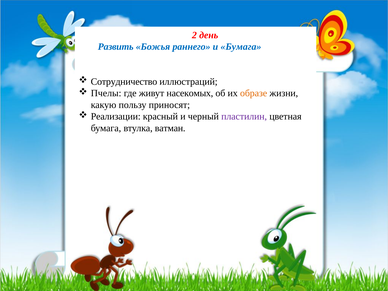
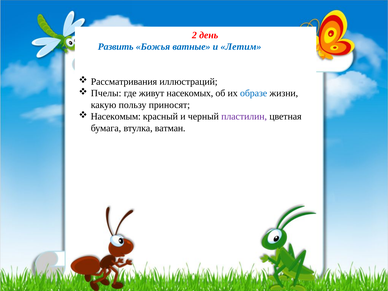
раннего: раннего -> ватные (191, 47)
и Бумага: Бумага -> Летим (241, 47)
Сотрудничество: Сотрудничество -> Рассматривания (124, 82)
образе colour: orange -> blue (254, 93)
Реализации: Реализации -> Насекомым (116, 117)
